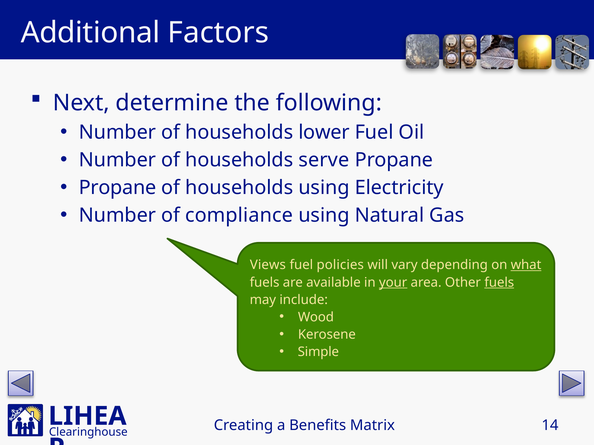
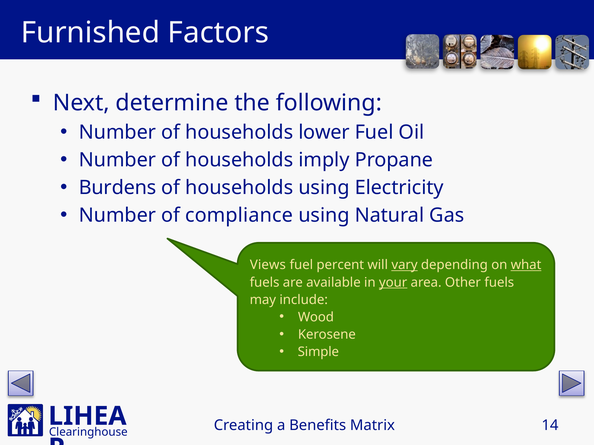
Additional: Additional -> Furnished (90, 33)
serve: serve -> imply (324, 160)
Propane: Propane -> Burdens (118, 188)
policies: policies -> percent (340, 265)
vary underline: none -> present (405, 265)
fuels underline: present -> none (499, 283)
